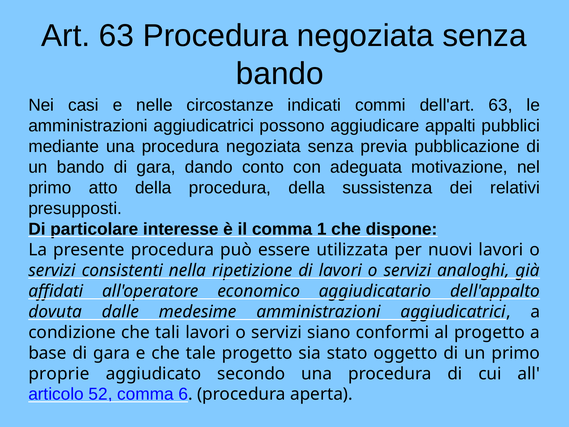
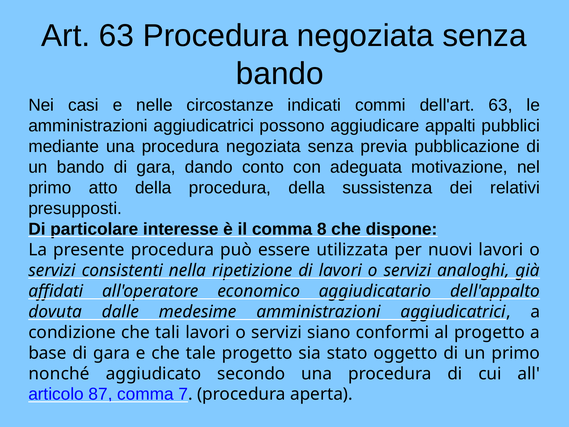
1: 1 -> 8 (322, 229)
proprie: proprie -> nonché (59, 373)
52: 52 -> 87 (101, 394)
6: 6 -> 7 (183, 394)
